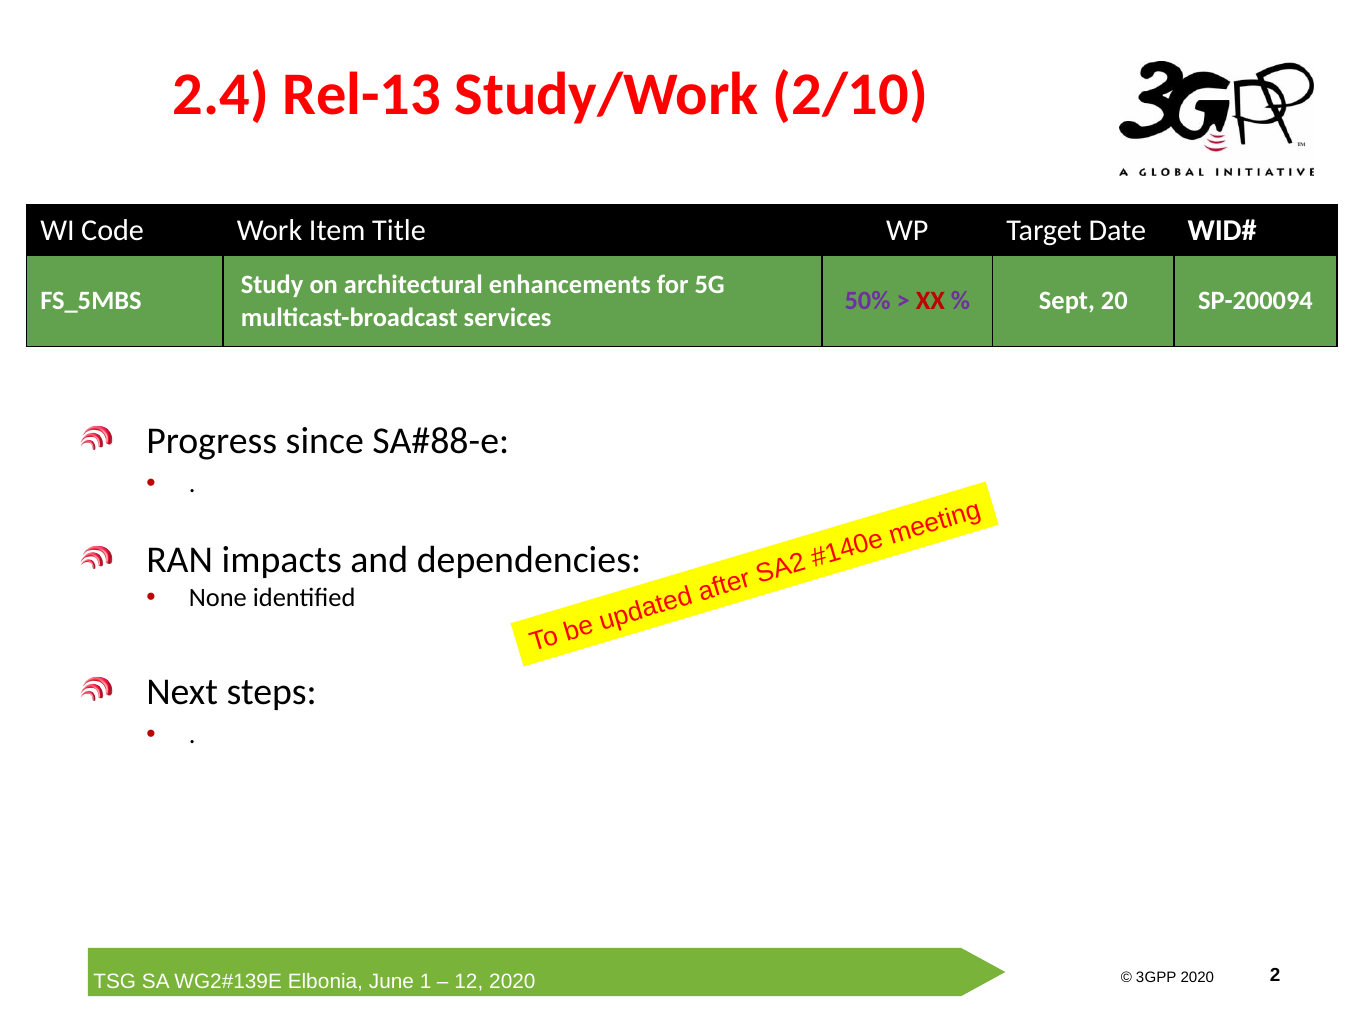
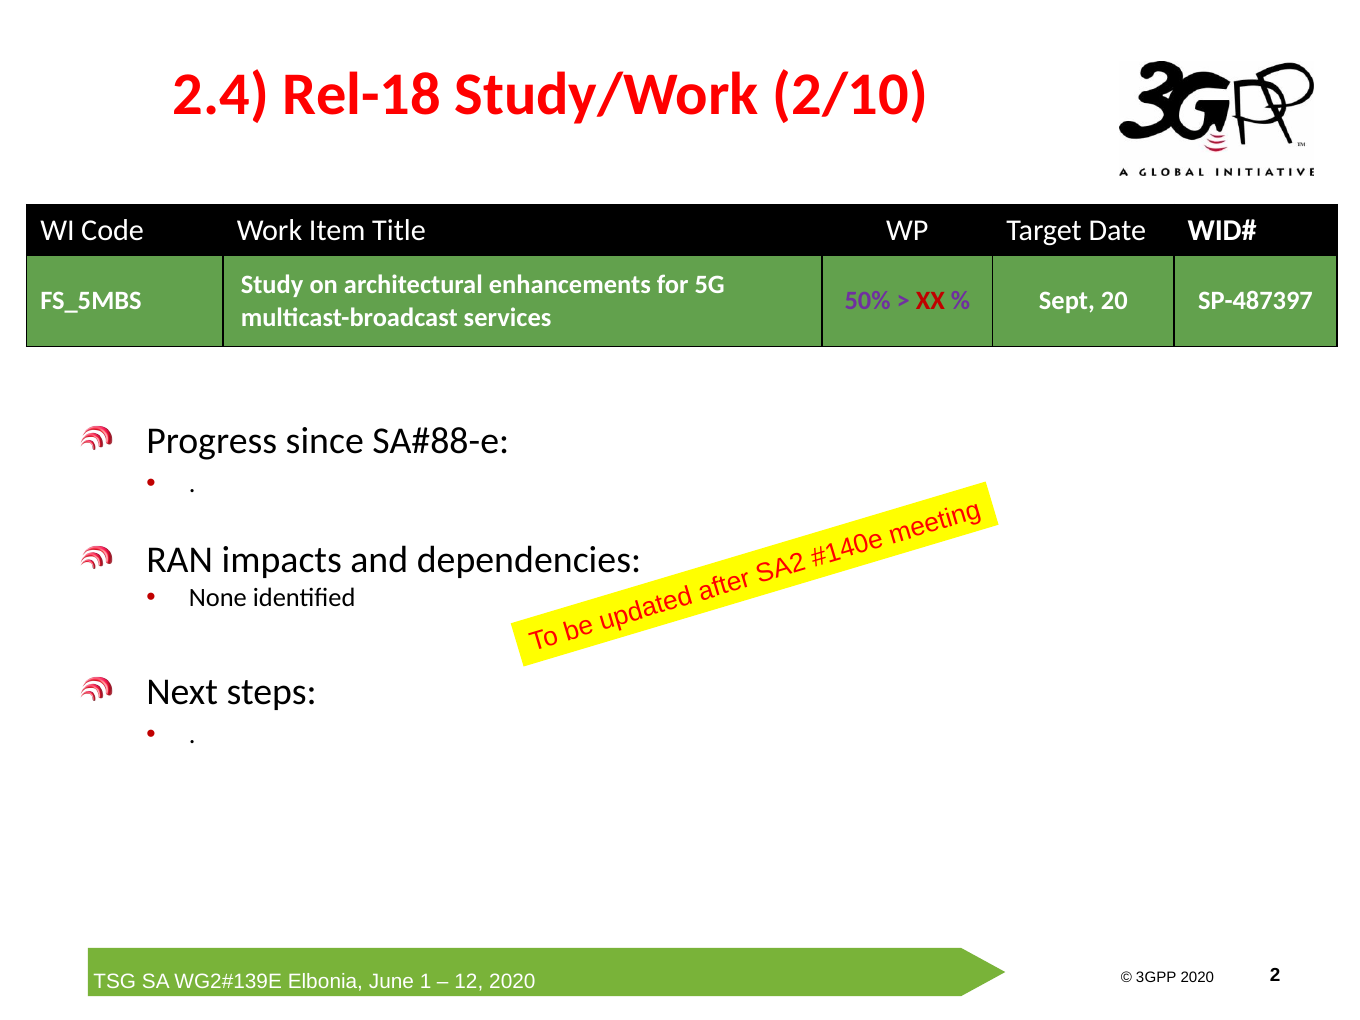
Rel-13: Rel-13 -> Rel-18 (362, 95)
SP-200094: SP-200094 -> SP-487397 (1255, 301)
